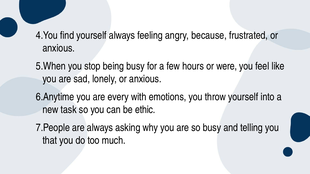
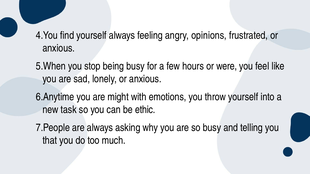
because: because -> opinions (209, 35)
every: every -> might (118, 97)
